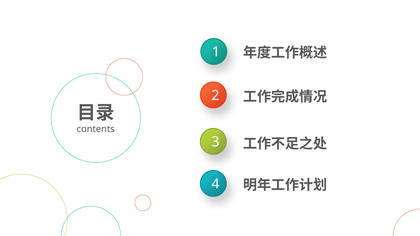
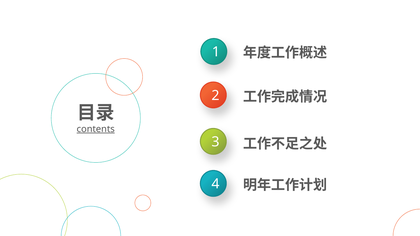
contents underline: none -> present (96, 129)
